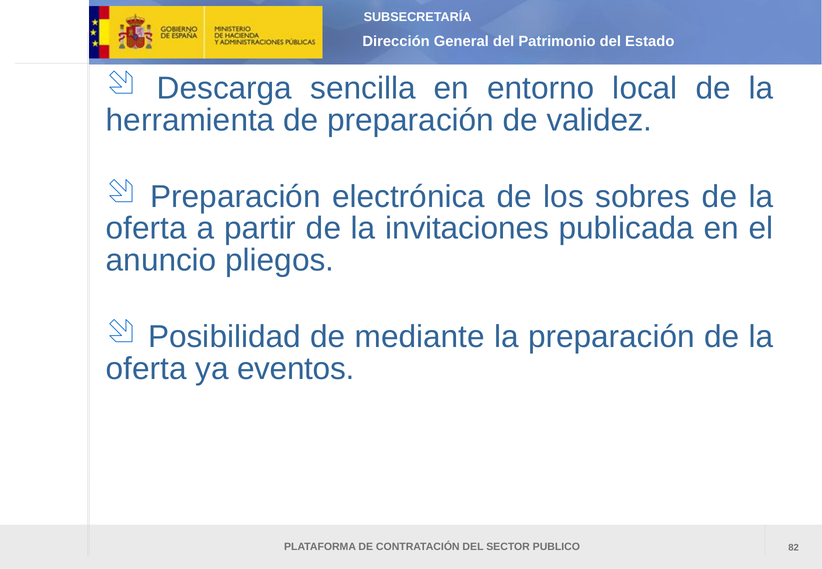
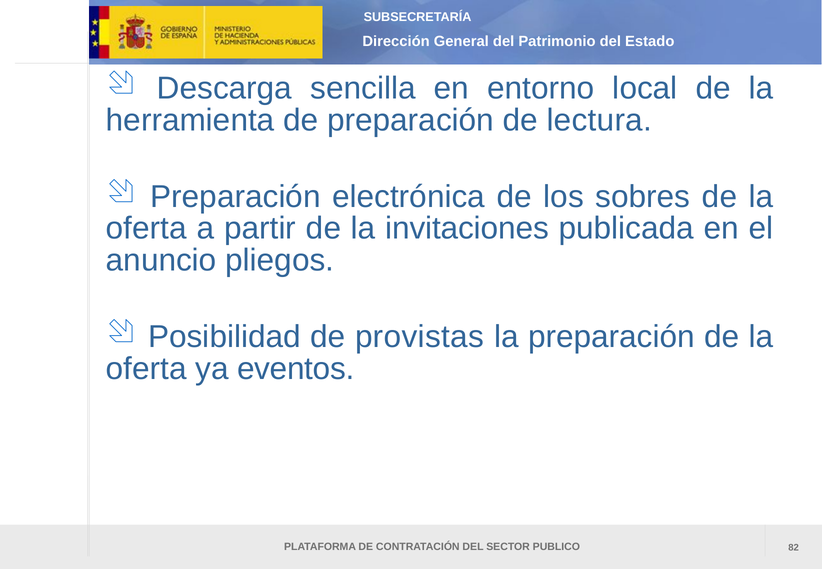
validez: validez -> lectura (599, 120)
mediante: mediante -> provistas (420, 337)
